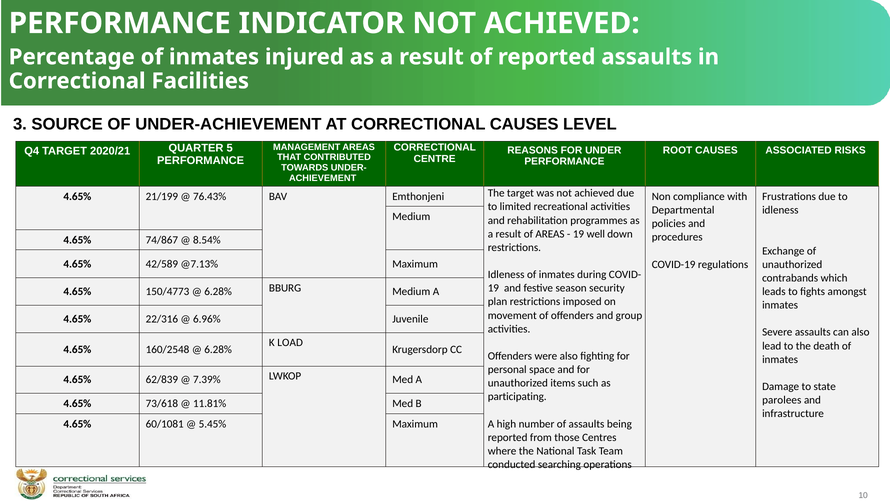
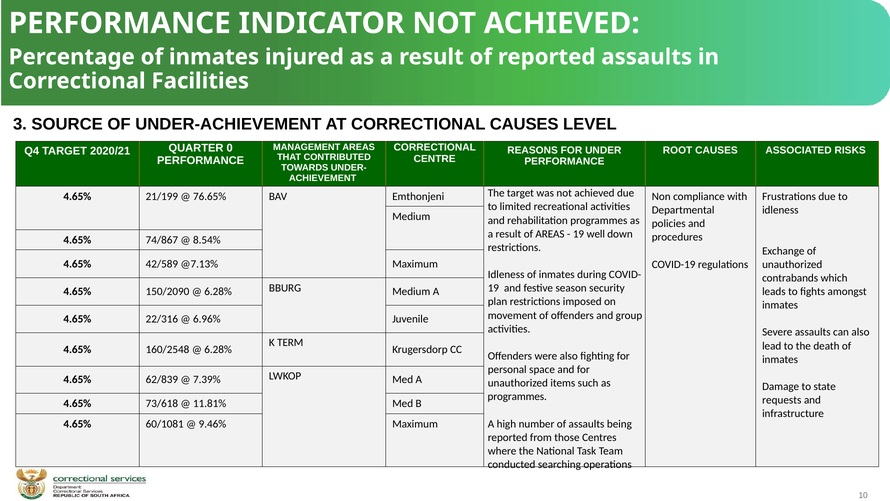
5: 5 -> 0 (230, 148)
76.43%: 76.43% -> 76.65% (210, 196)
150/4773: 150/4773 -> 150/2090 (168, 291)
LOAD: LOAD -> TERM (290, 343)
participating: participating -> programmes (517, 397)
parolees: parolees -> requests (782, 400)
5.45%: 5.45% -> 9.46% (212, 424)
